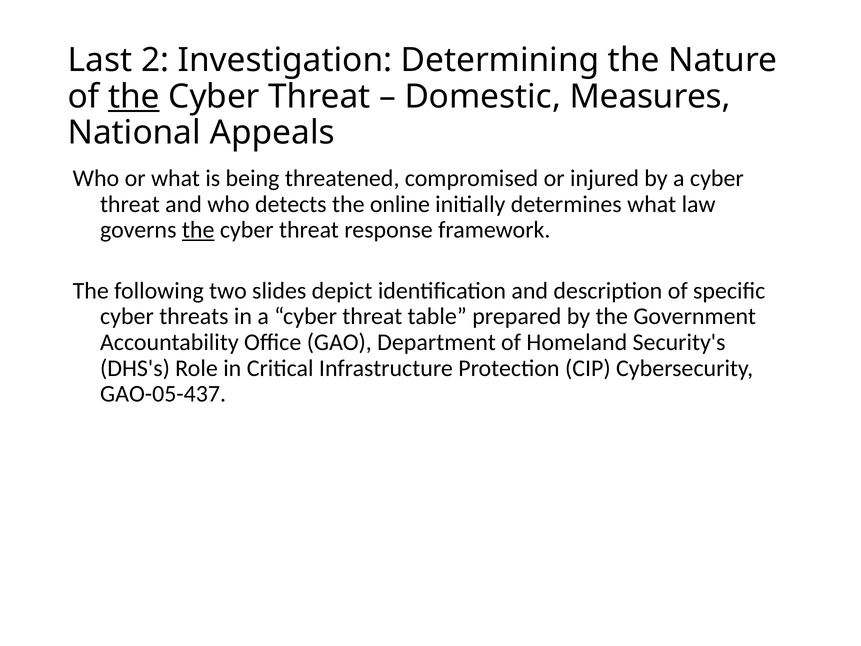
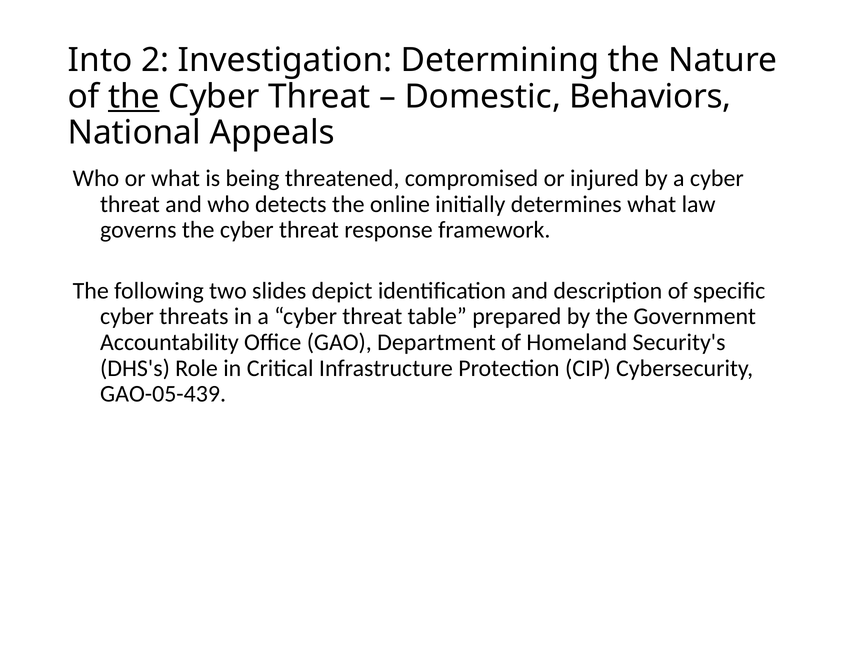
Last: Last -> Into (100, 60)
Measures: Measures -> Behaviors (650, 97)
the underline: present -> none (198, 230)
GAO-05-437: GAO-05-437 -> GAO-05-439 (163, 394)
